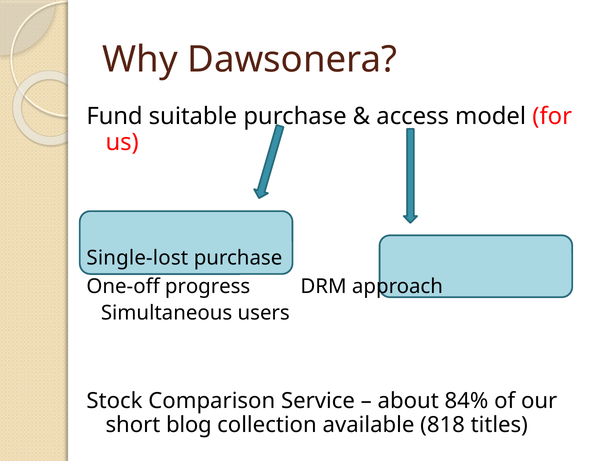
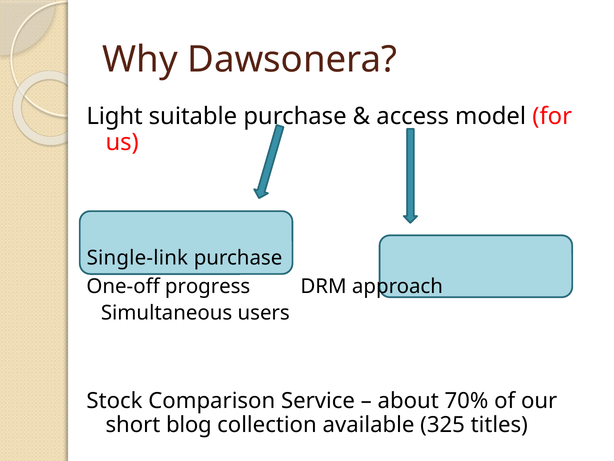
Fund: Fund -> Light (115, 116)
Single-lost: Single-lost -> Single-link (137, 258)
84%: 84% -> 70% (466, 400)
818: 818 -> 325 (443, 424)
